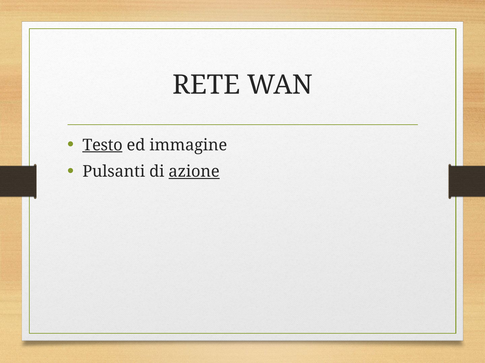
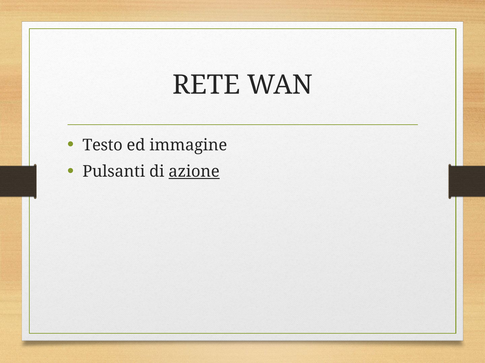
Testo underline: present -> none (103, 145)
